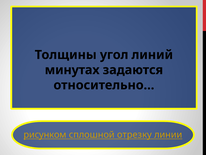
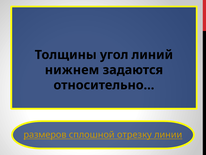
минутах: минутах -> нижнем (72, 70)
рисунком: рисунком -> размеров (45, 134)
